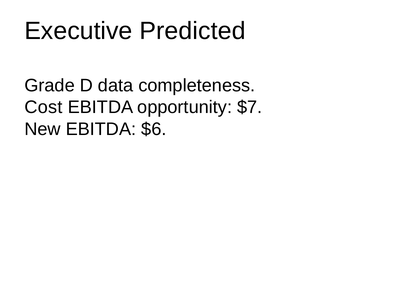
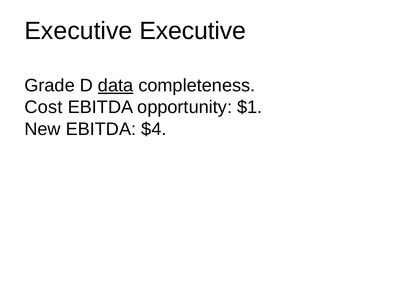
Executive Predicted: Predicted -> Executive (193, 31)
data underline: none -> present (116, 86)
$7: $7 -> $1 (250, 107)
$6: $6 -> $4 (154, 129)
